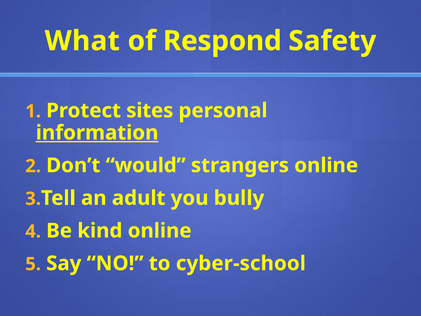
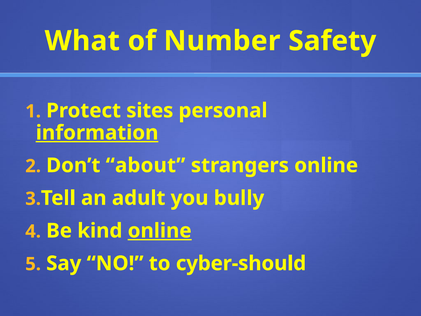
Respond: Respond -> Number (222, 41)
would: would -> about (146, 165)
online underline: none -> present (160, 231)
cyber-school: cyber-school -> cyber-should (241, 263)
